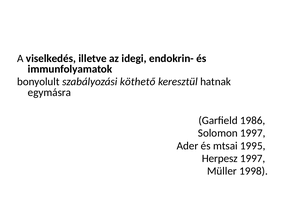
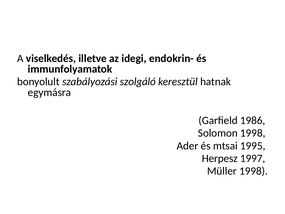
köthető: köthető -> szolgáló (138, 82)
Solomon 1997: 1997 -> 1998 (253, 133)
